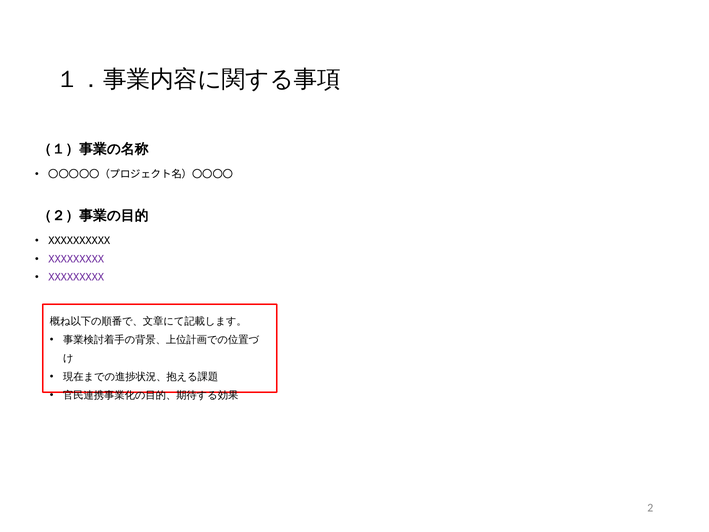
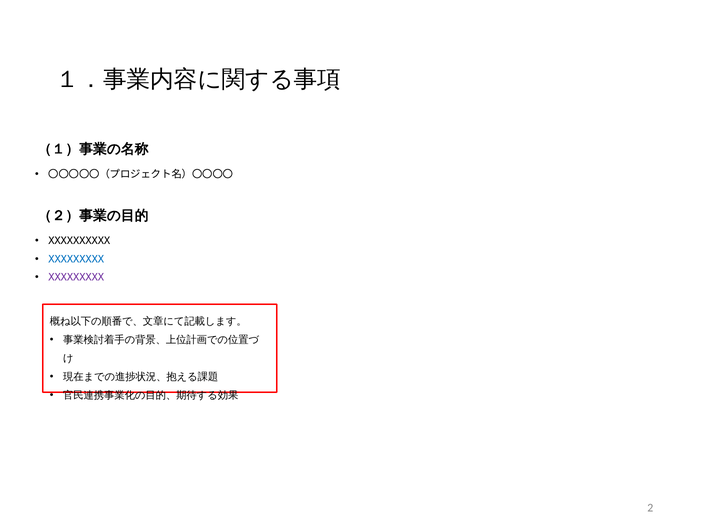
XXXXXXXXX colour: purple -> blue (76, 259)
